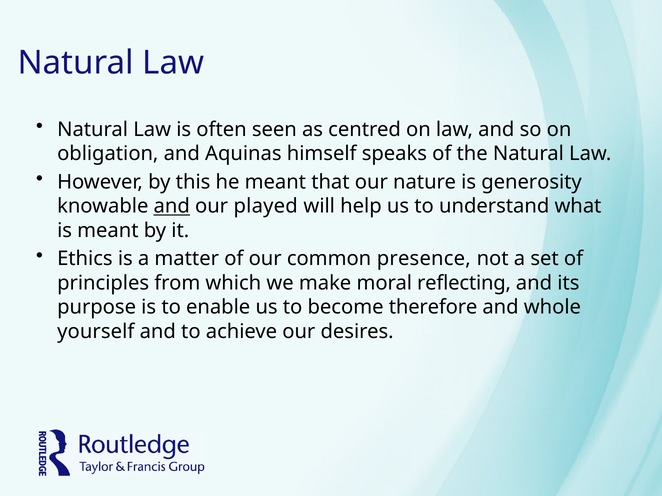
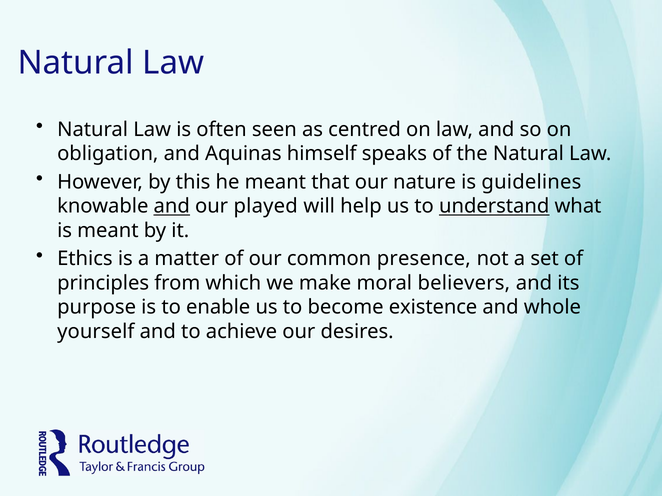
generosity: generosity -> guidelines (531, 182)
understand underline: none -> present (494, 206)
reflecting: reflecting -> believers (464, 283)
therefore: therefore -> existence (433, 308)
